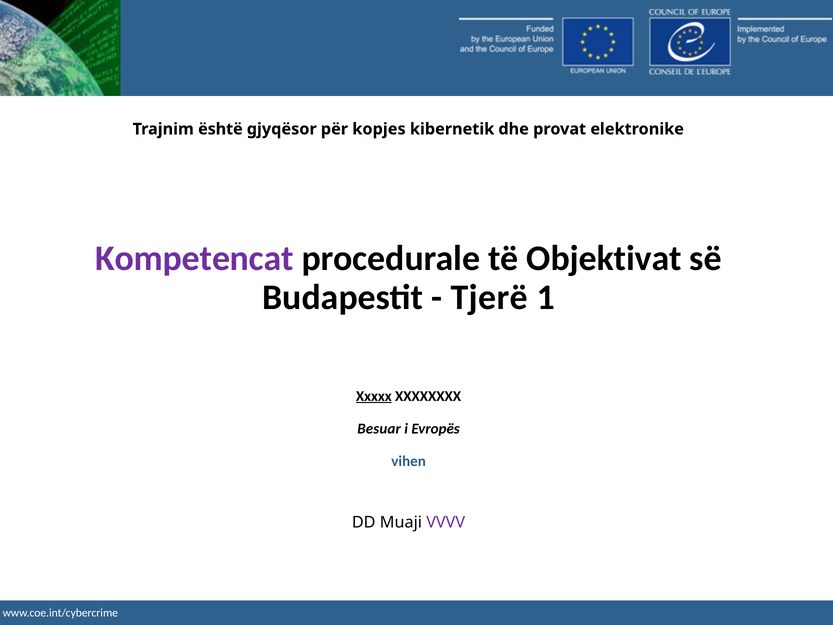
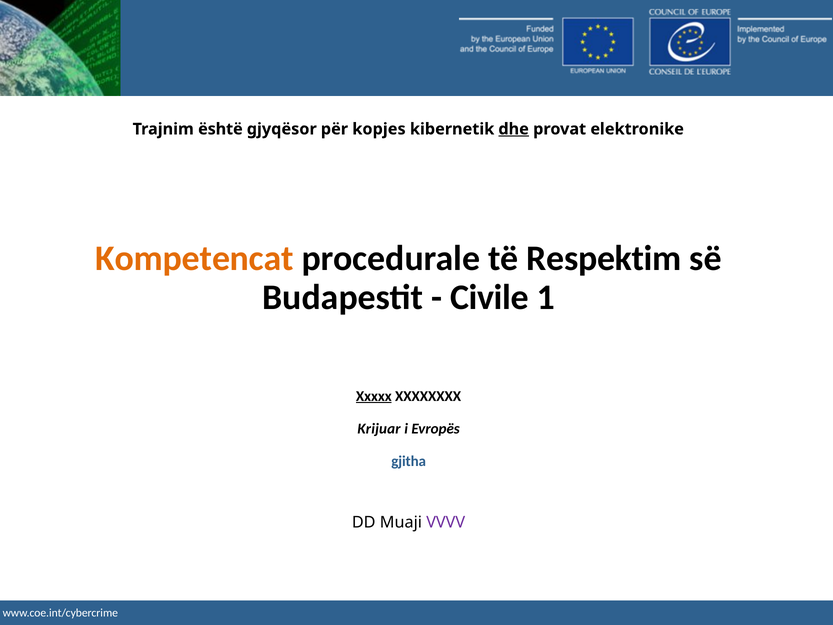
dhe underline: none -> present (514, 129)
Kompetencat colour: purple -> orange (195, 258)
Objektivat: Objektivat -> Respektim (604, 258)
Tjerë: Tjerë -> Civile (490, 297)
Besuar: Besuar -> Krijuar (379, 428)
vihen: vihen -> gjitha (409, 461)
